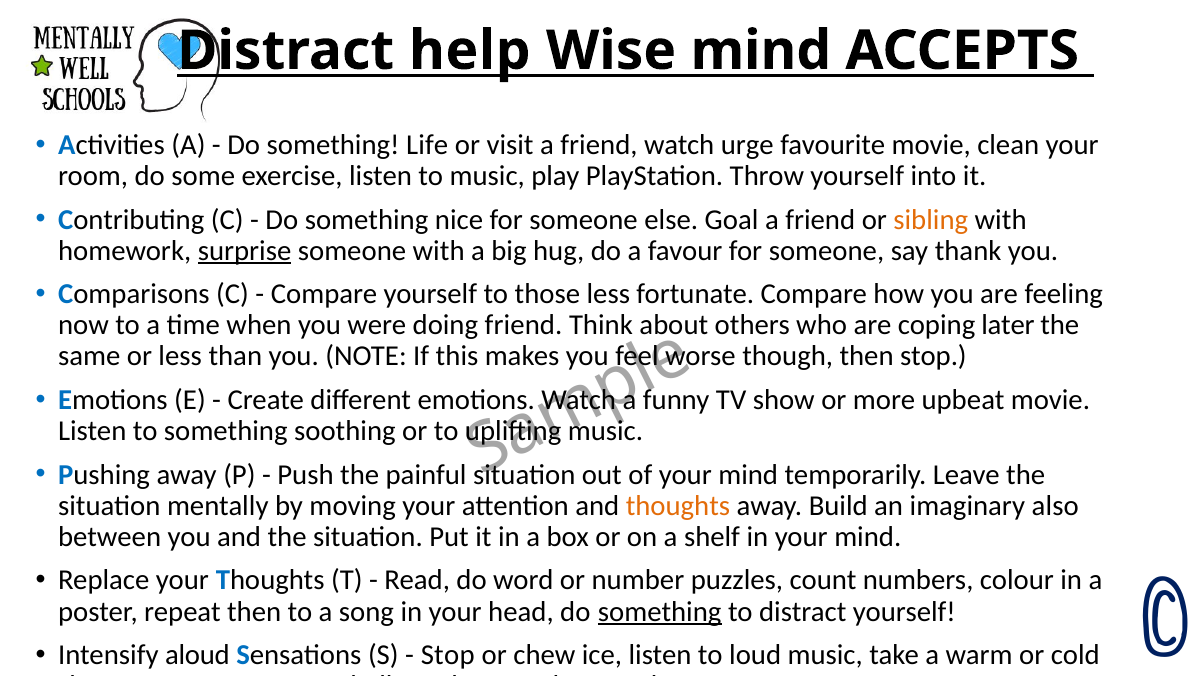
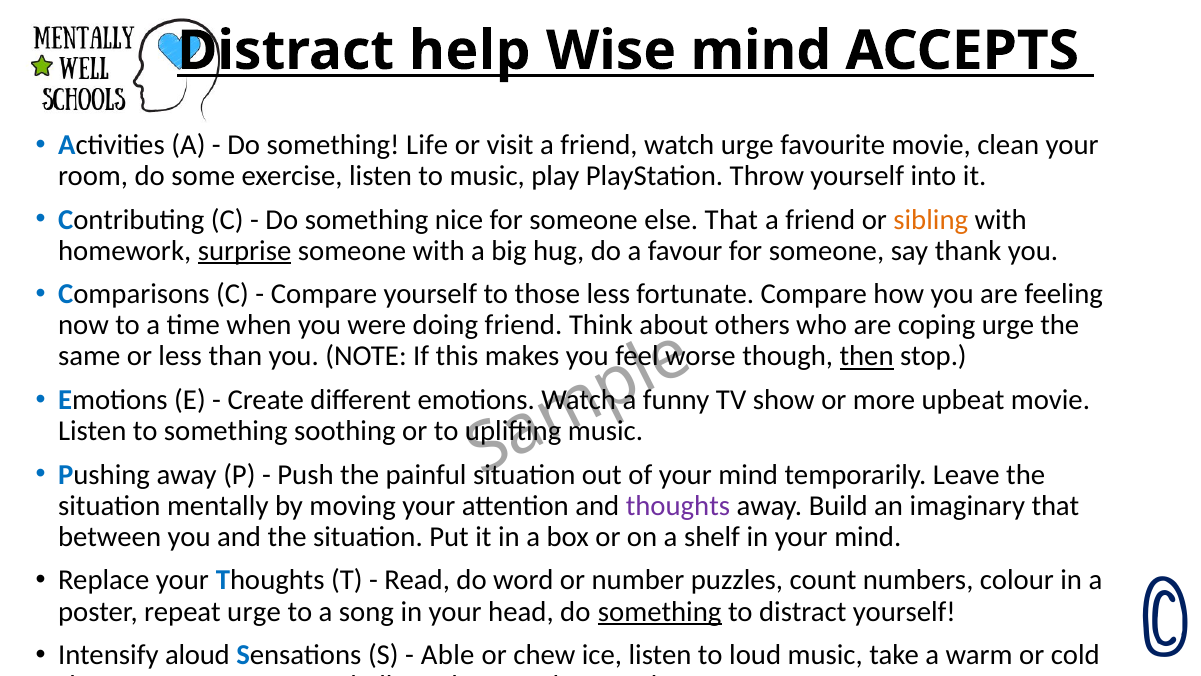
else Goal: Goal -> That (731, 219)
coping later: later -> urge (1008, 325)
then underline: none -> present (867, 356)
thoughts colour: orange -> purple (678, 505)
imaginary also: also -> that (1055, 505)
repeat then: then -> urge (254, 611)
Stop: Stop -> Able (448, 655)
